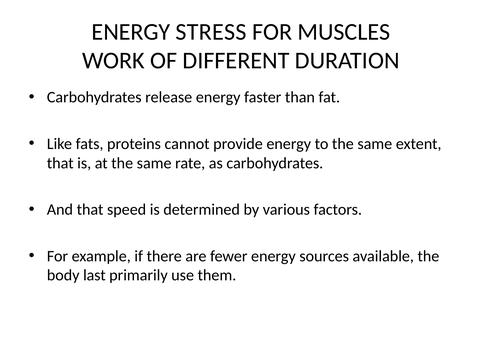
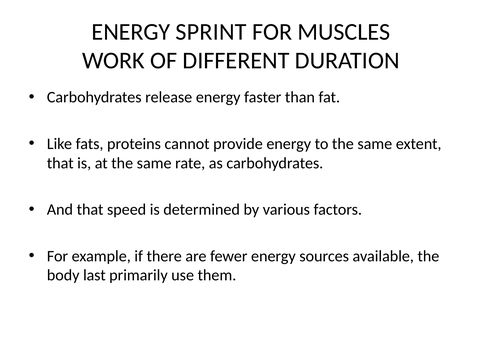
STRESS: STRESS -> SPRINT (211, 32)
